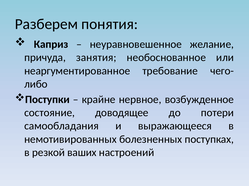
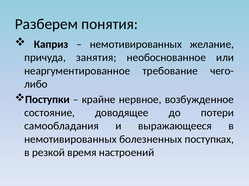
неуравновешенное: неуравновешенное -> немотивированных (136, 44)
ваших: ваших -> время (82, 153)
